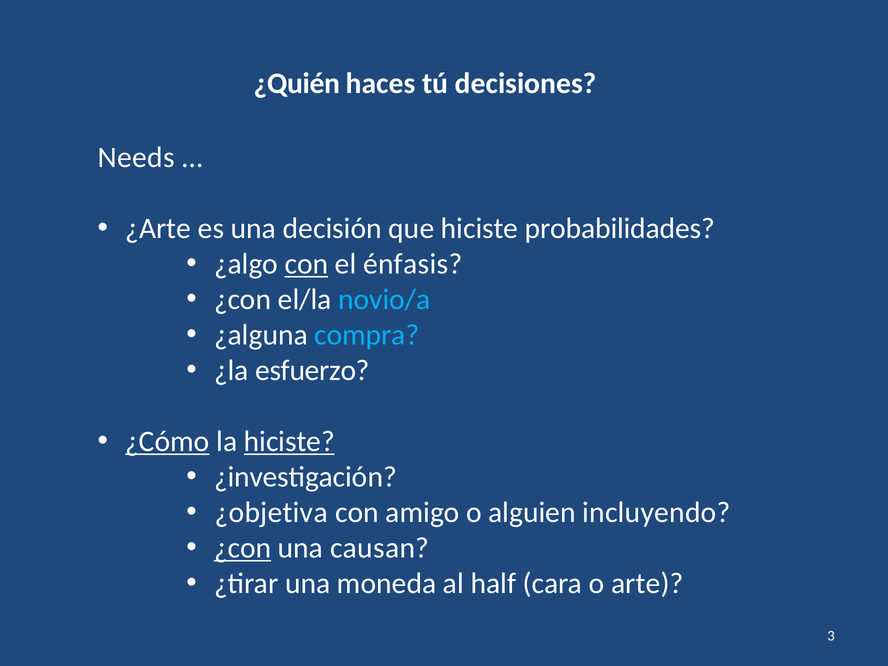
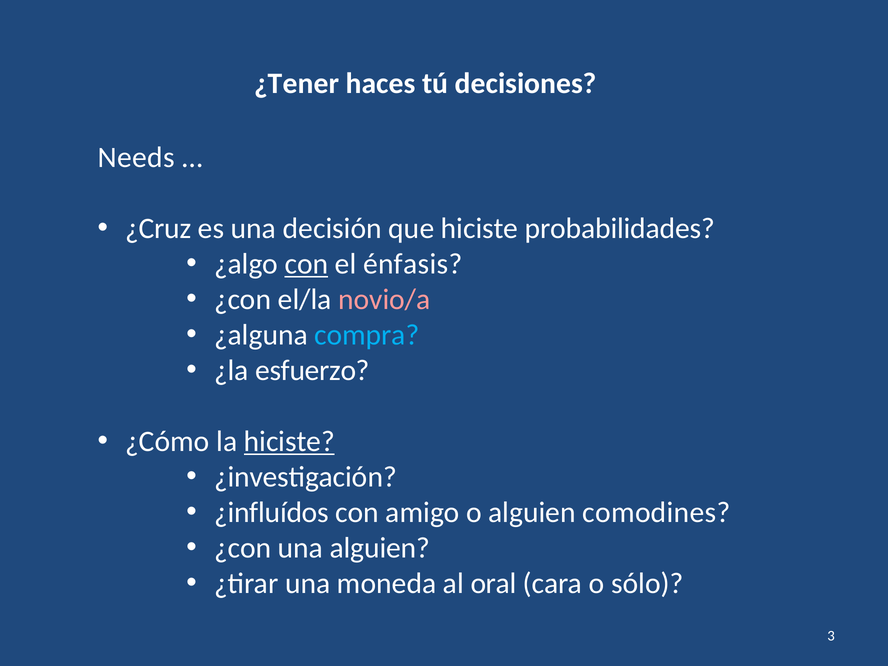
¿Quién: ¿Quién -> ¿Tener (297, 83)
¿Arte: ¿Arte -> ¿Cruz (158, 228)
novio/a colour: light blue -> pink (384, 299)
¿Cómo underline: present -> none (167, 442)
¿objetiva: ¿objetiva -> ¿influídos (271, 513)
incluyendo: incluyendo -> comodines (656, 513)
¿con underline: present -> none (243, 548)
una causan: causan -> alguien (380, 548)
half: half -> oral (494, 584)
arte: arte -> sólo (647, 584)
